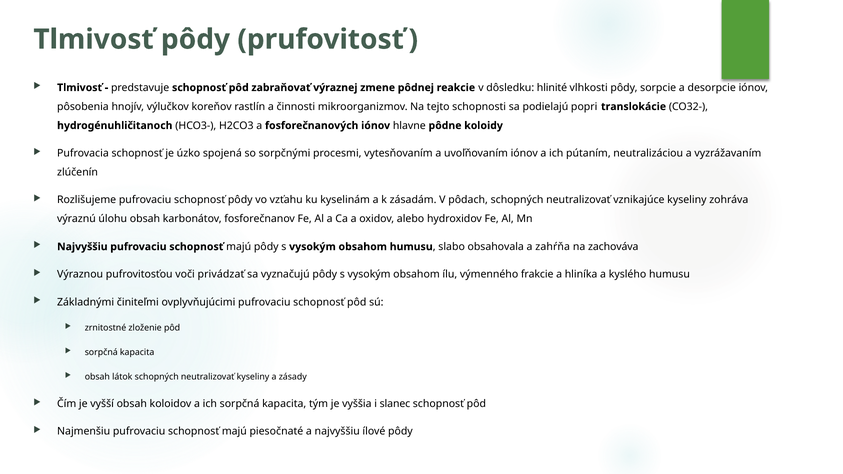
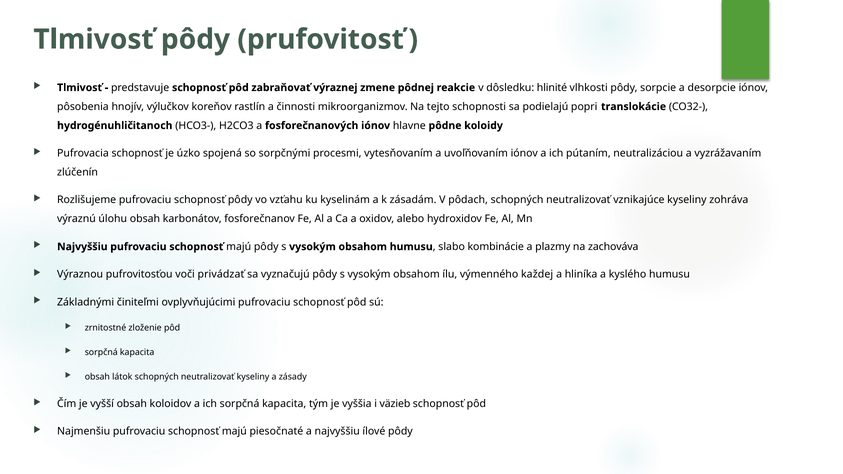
obsahovala: obsahovala -> kombinácie (496, 247)
zahŕňa: zahŕňa -> plazmy (553, 247)
frakcie: frakcie -> každej (537, 275)
slanec: slanec -> väzieb (395, 404)
